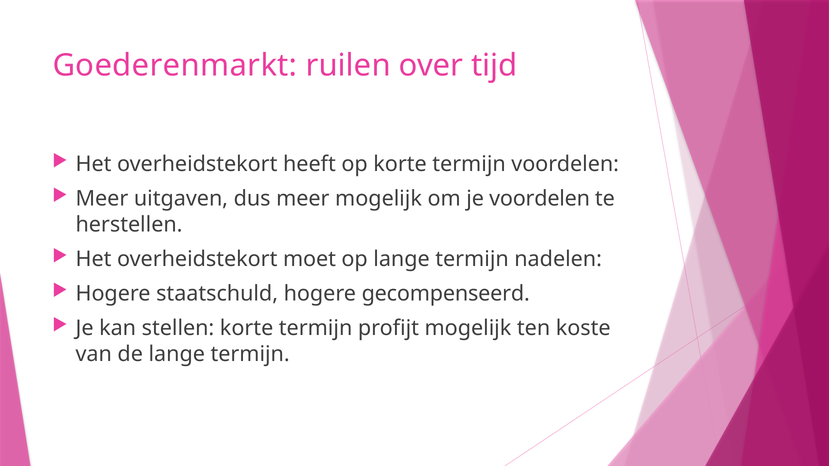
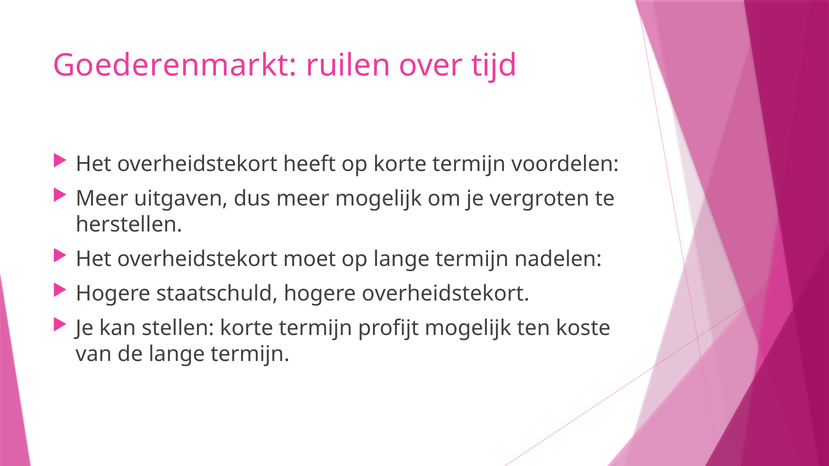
je voordelen: voordelen -> vergroten (540, 199)
hogere gecompenseerd: gecompenseerd -> overheidstekort (446, 294)
